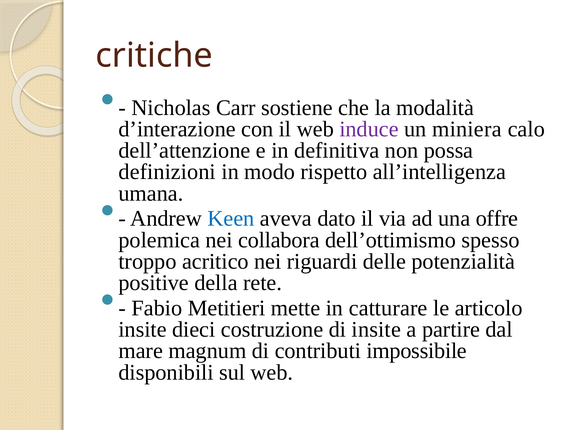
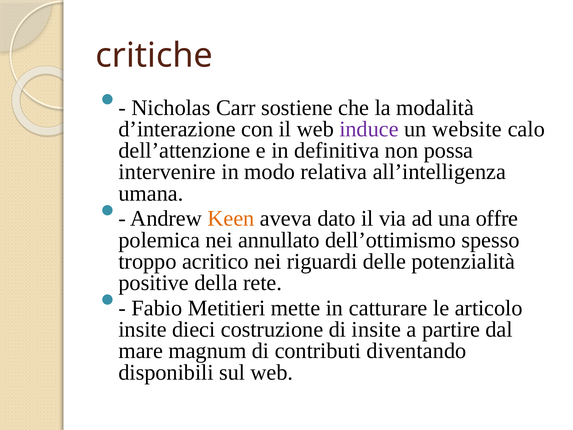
miniera: miniera -> website (467, 129)
definizioni: definizioni -> intervenire (167, 172)
rispetto: rispetto -> relativa (334, 172)
Keen colour: blue -> orange (231, 218)
collabora: collabora -> annullato (279, 240)
impossibile: impossibile -> diventando (416, 351)
